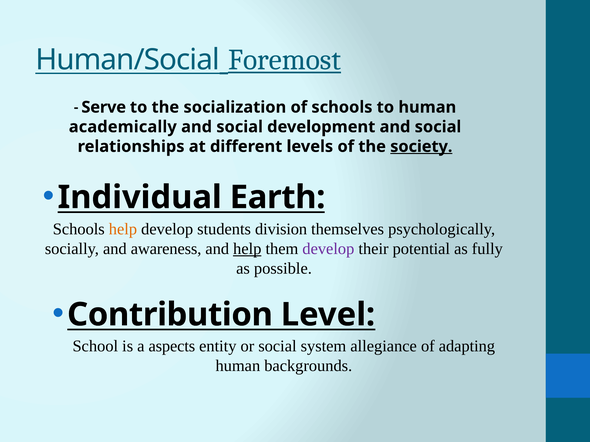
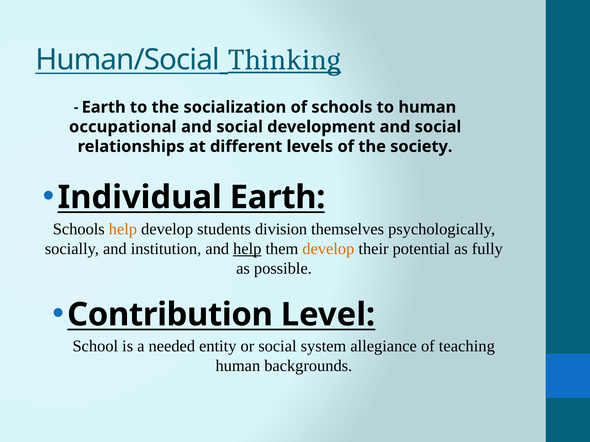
Foremost: Foremost -> Thinking (284, 60)
Serve: Serve -> Earth (104, 107)
academically: academically -> occupational (123, 127)
society underline: present -> none (421, 147)
awareness: awareness -> institution (166, 249)
develop colour: purple -> orange (328, 249)
aspects: aspects -> needed (172, 347)
adapting: adapting -> teaching (467, 347)
